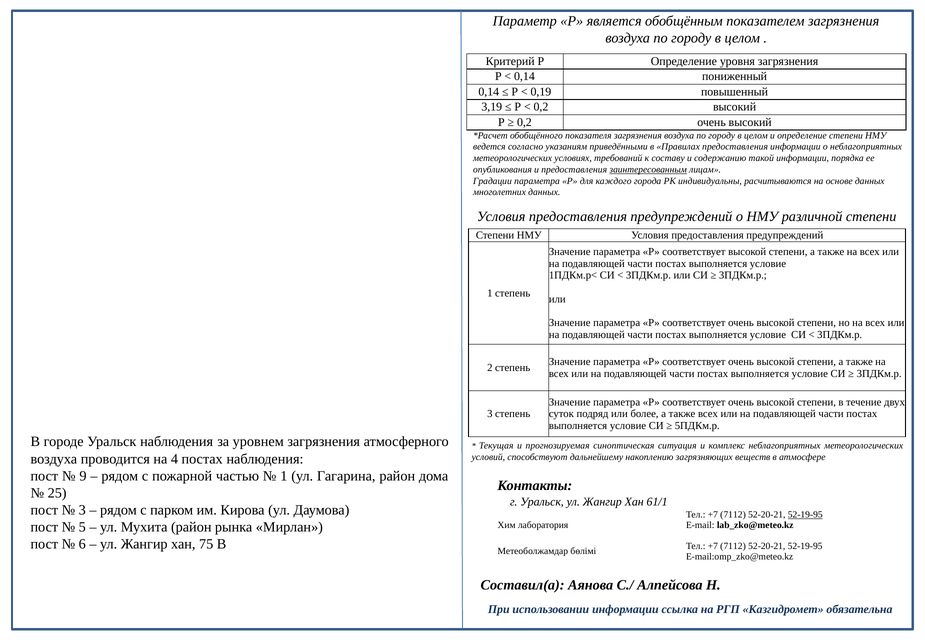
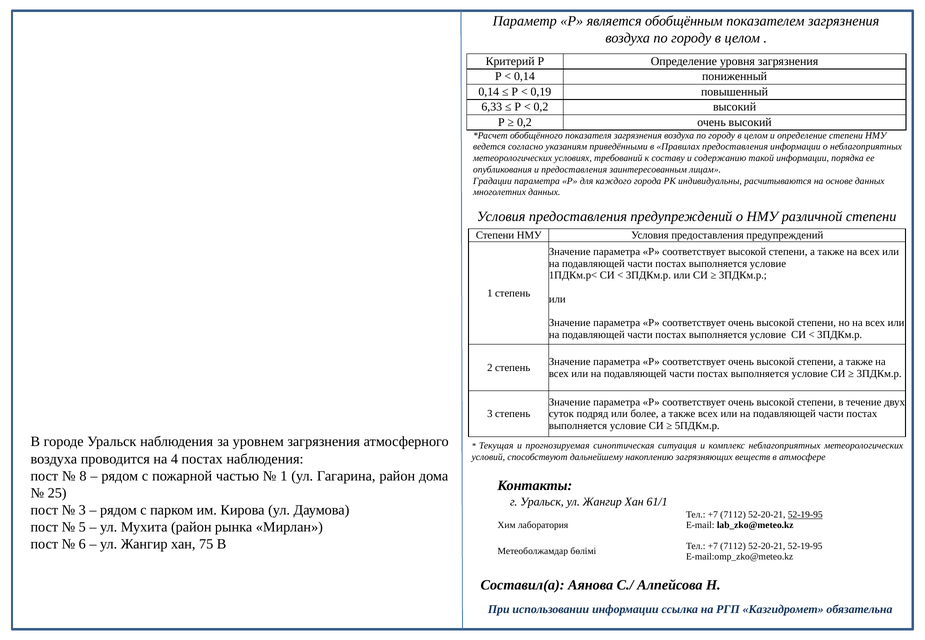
3,19: 3,19 -> 6,33 (492, 107)
заинтересованным underline: present -> none (648, 170)
9: 9 -> 8 (83, 476)
